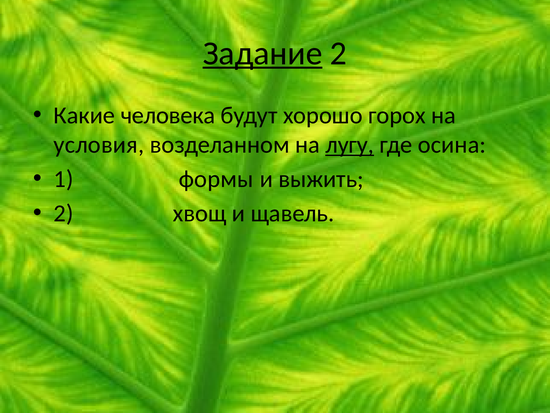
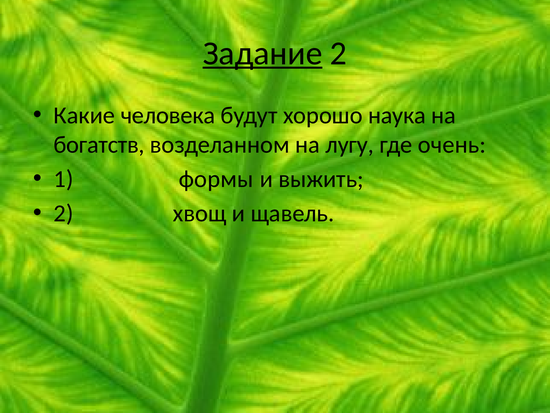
горох: горох -> наука (397, 115)
условия: условия -> богатств (99, 145)
лугу underline: present -> none (350, 145)
осина: осина -> очень (452, 145)
